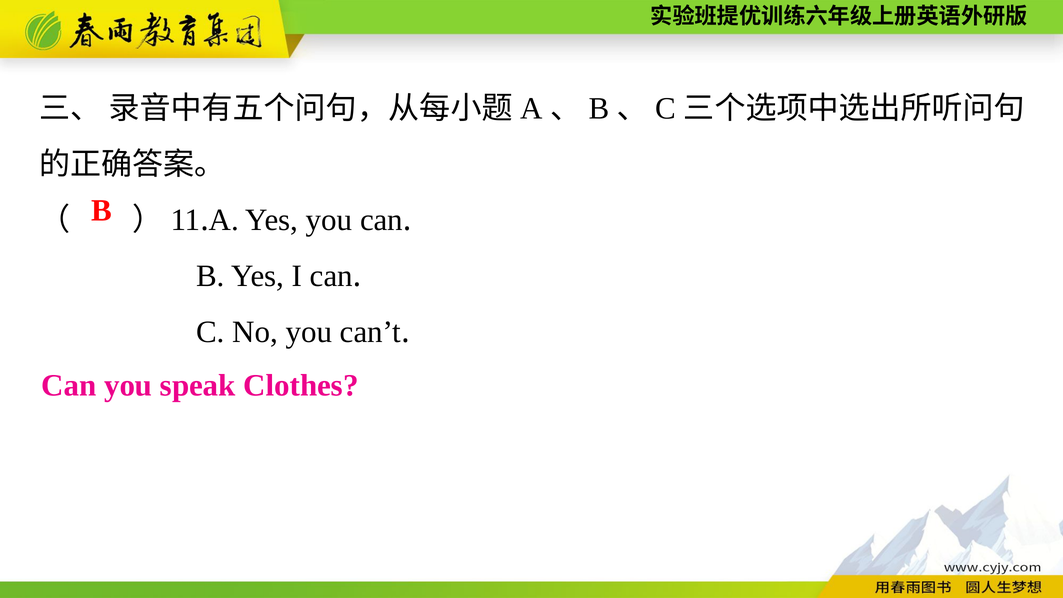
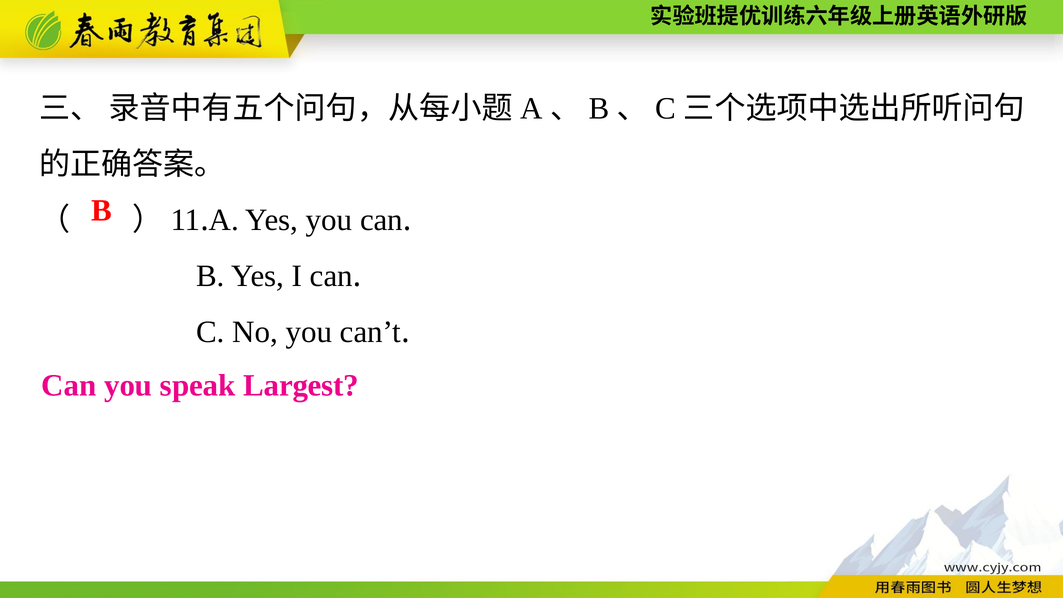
Clothes: Clothes -> Largest (301, 386)
